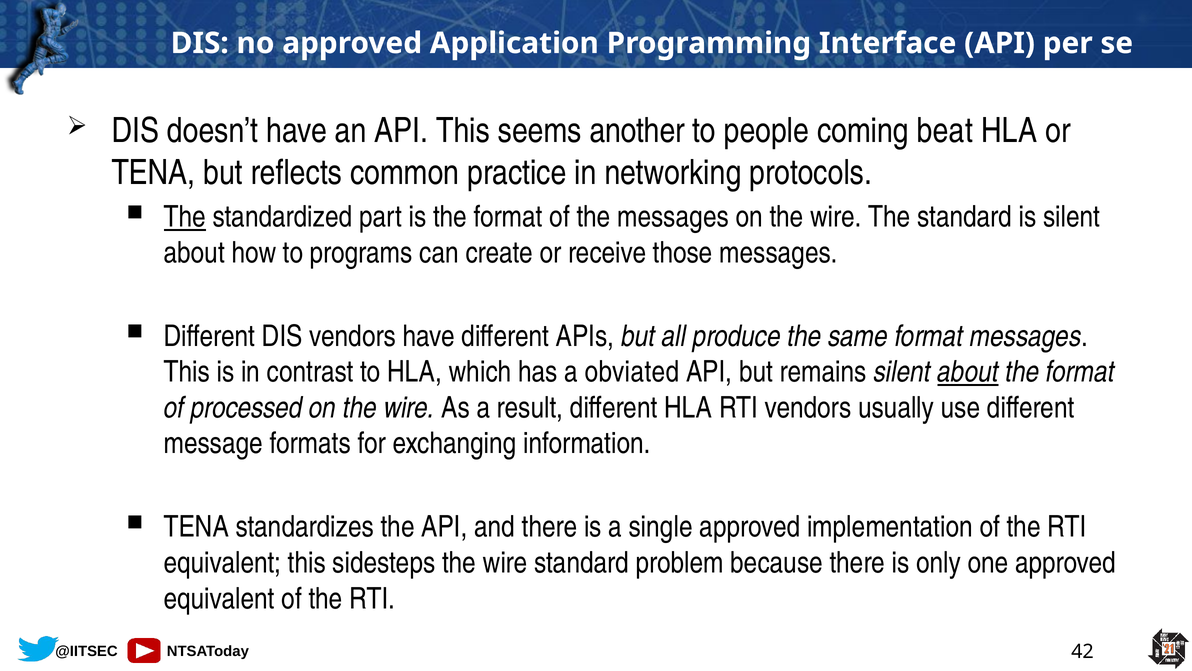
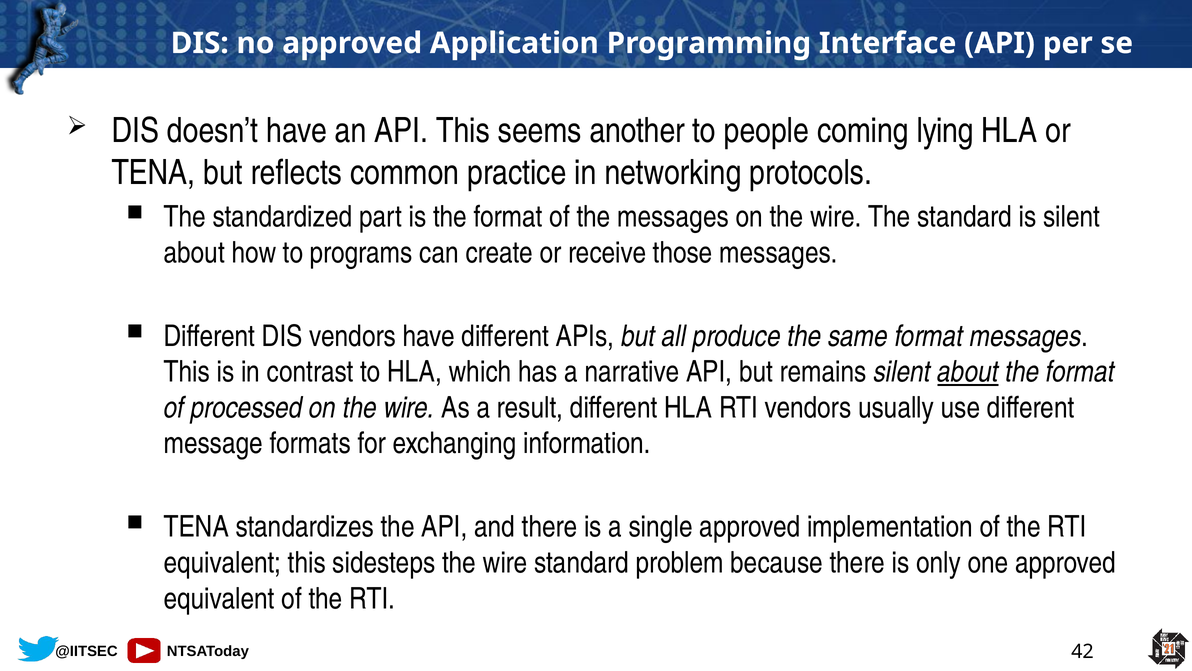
beat: beat -> lying (945, 131)
The underline: present -> none (185, 217)
obviated: obviated -> narrative (632, 372)
